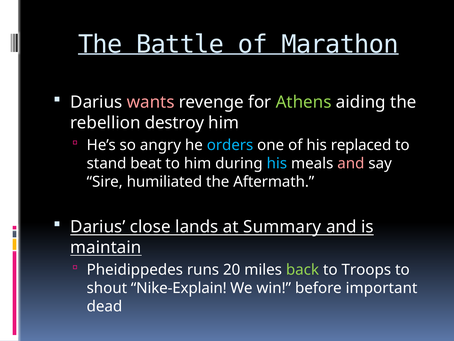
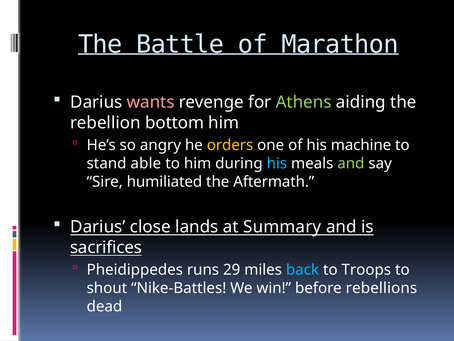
destroy: destroy -> bottom (175, 123)
orders colour: light blue -> yellow (230, 145)
replaced: replaced -> machine (361, 145)
beat: beat -> able (146, 163)
and colour: pink -> light green (351, 163)
maintain: maintain -> sacrifices (106, 247)
20: 20 -> 29 (232, 270)
back colour: light green -> light blue (303, 270)
Nike-Explain: Nike-Explain -> Nike-Battles (179, 288)
important: important -> rebellions (381, 288)
